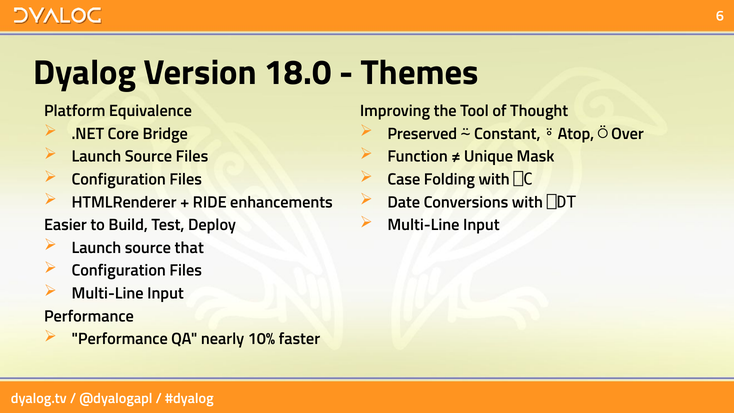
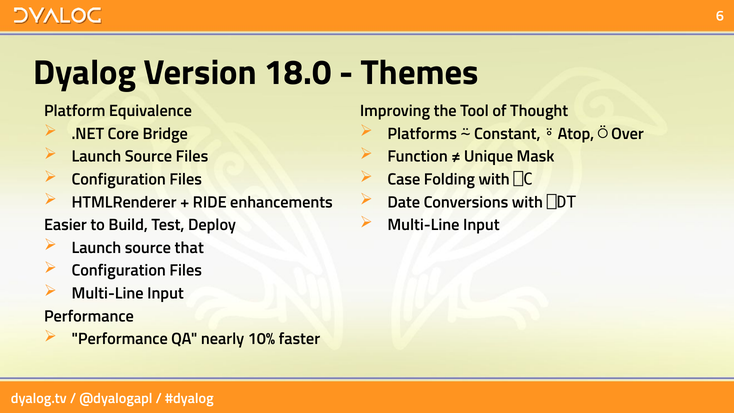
Preserved: Preserved -> Platforms (422, 134)
